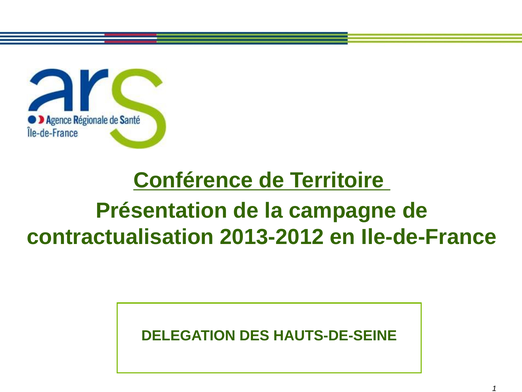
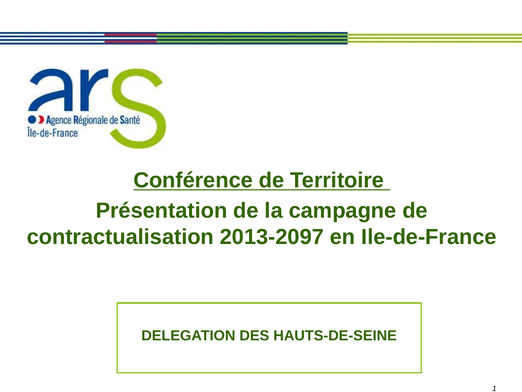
2013-2012: 2013-2012 -> 2013-2097 (272, 237)
